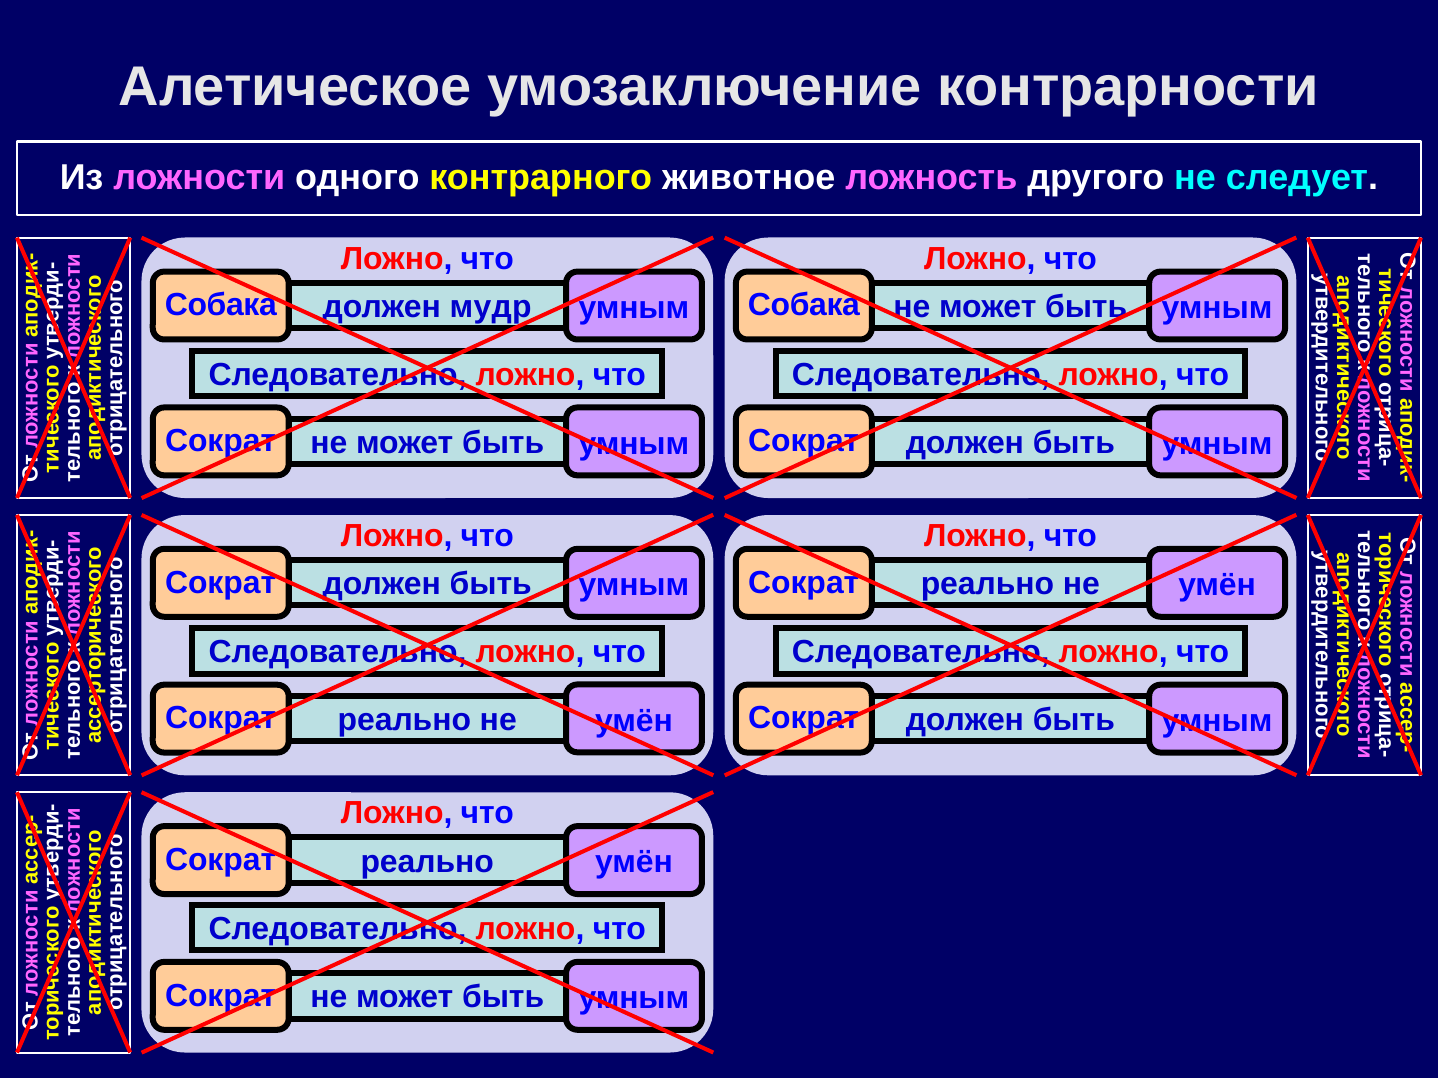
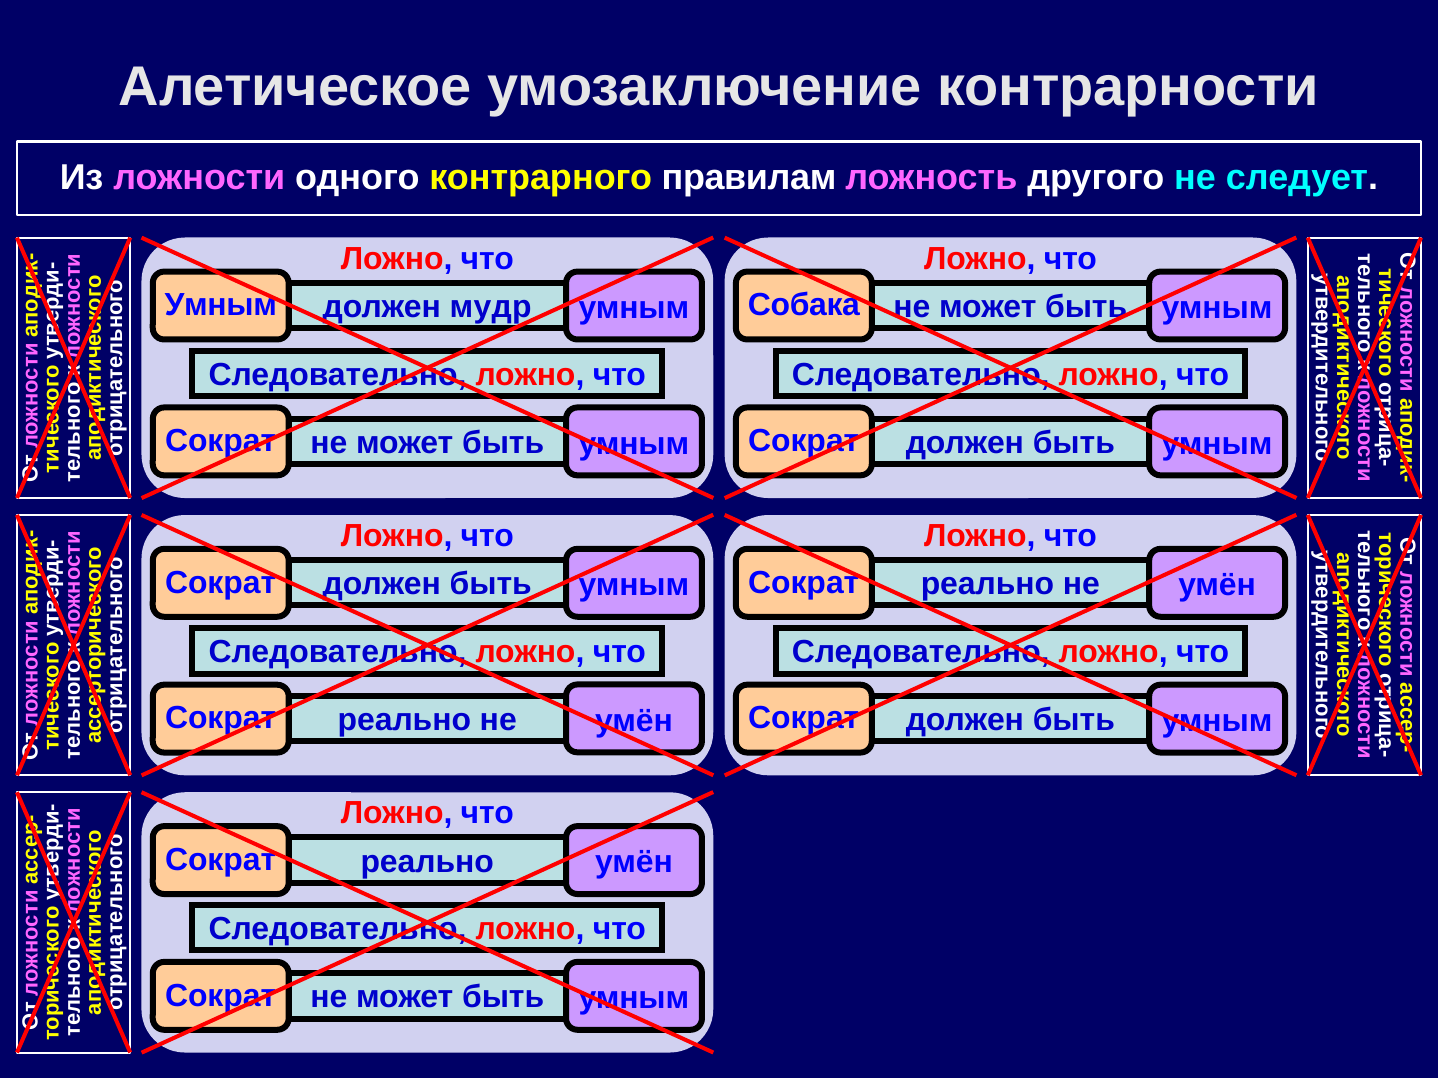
животное: животное -> правилам (749, 178)
Собака: Собака -> Умным (221, 305)
